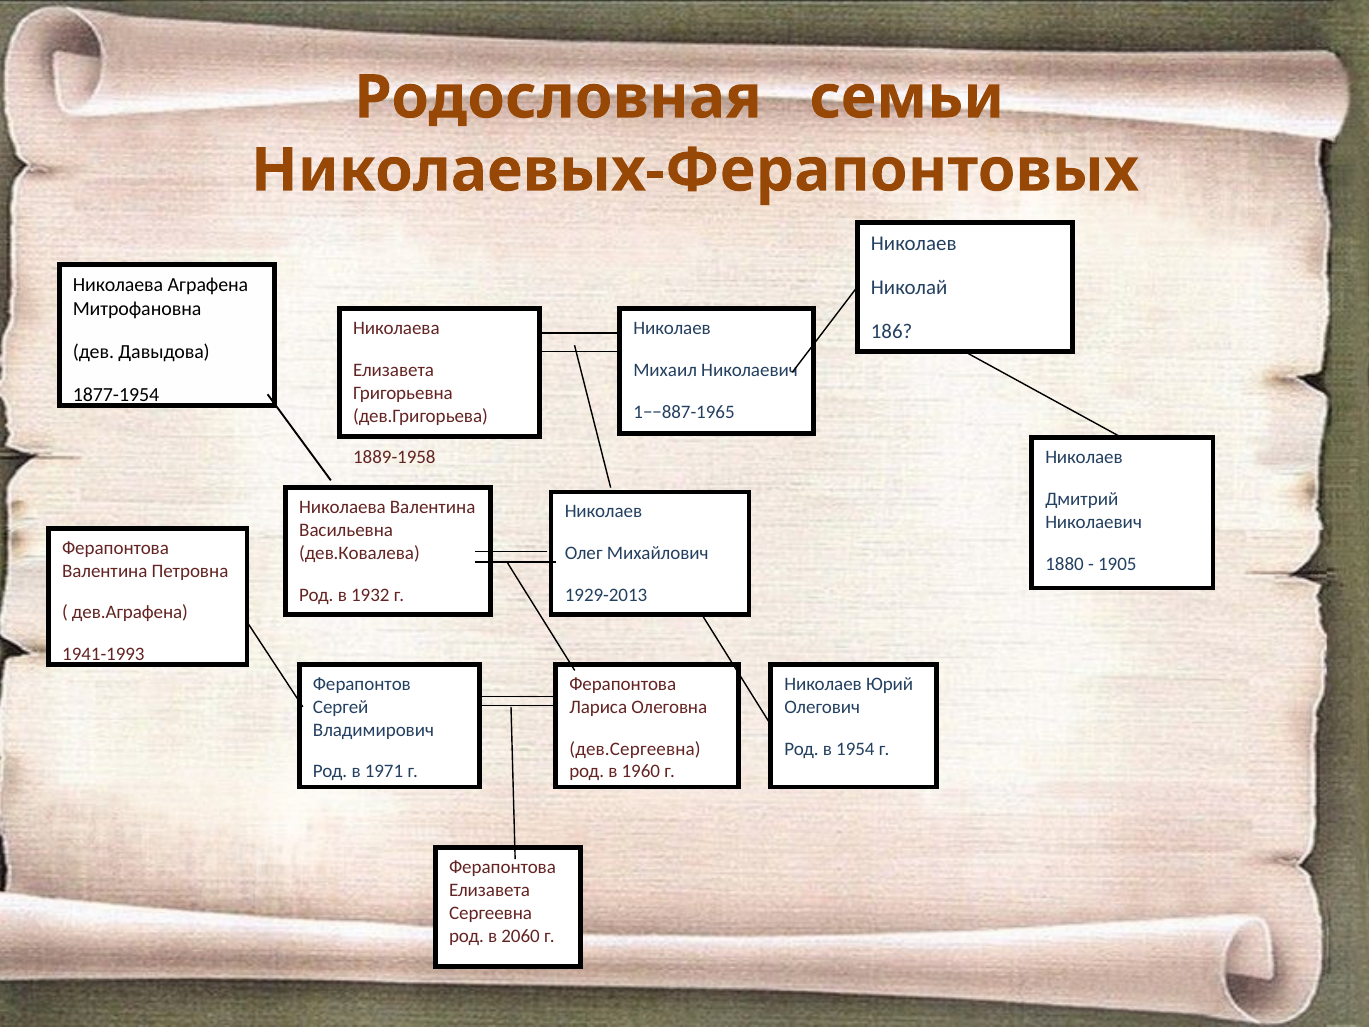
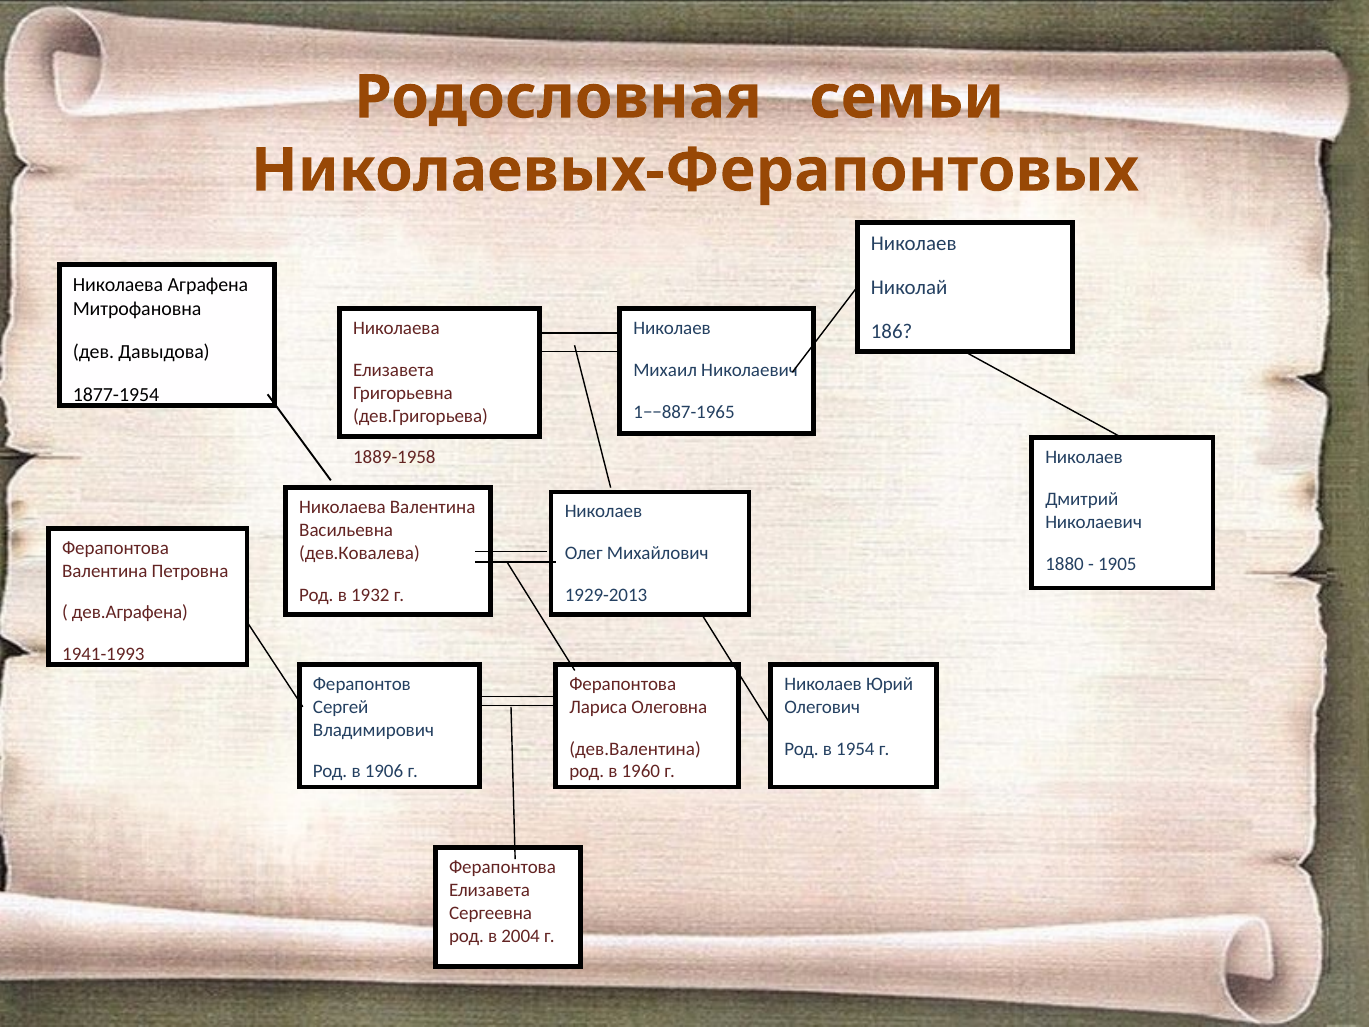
дев.Сергеевна: дев.Сергеевна -> дев.Валентина (635, 749)
1971: 1971 -> 1906 (384, 771)
2060: 2060 -> 2004 (521, 936)
